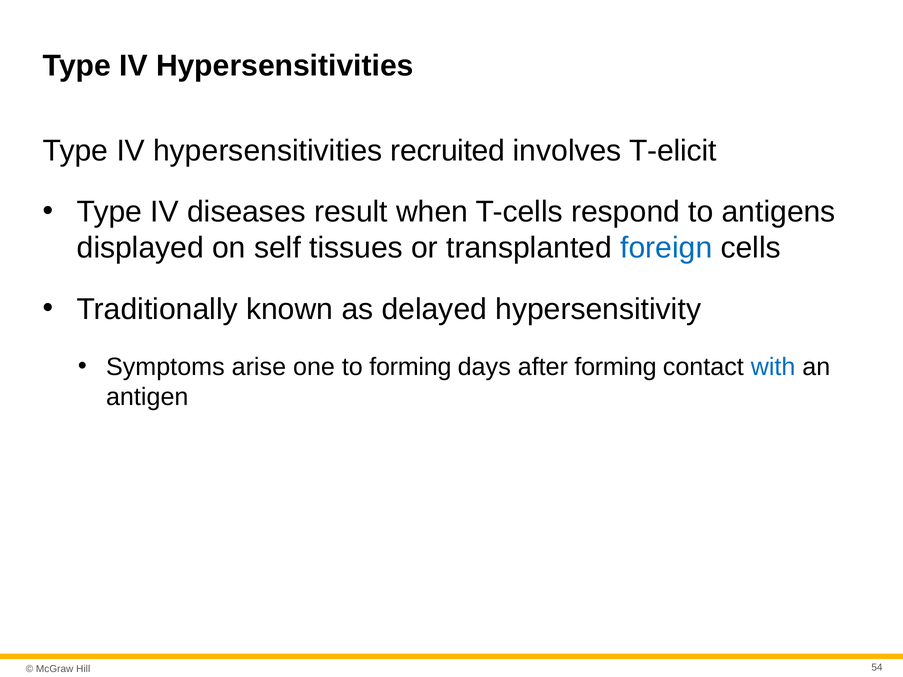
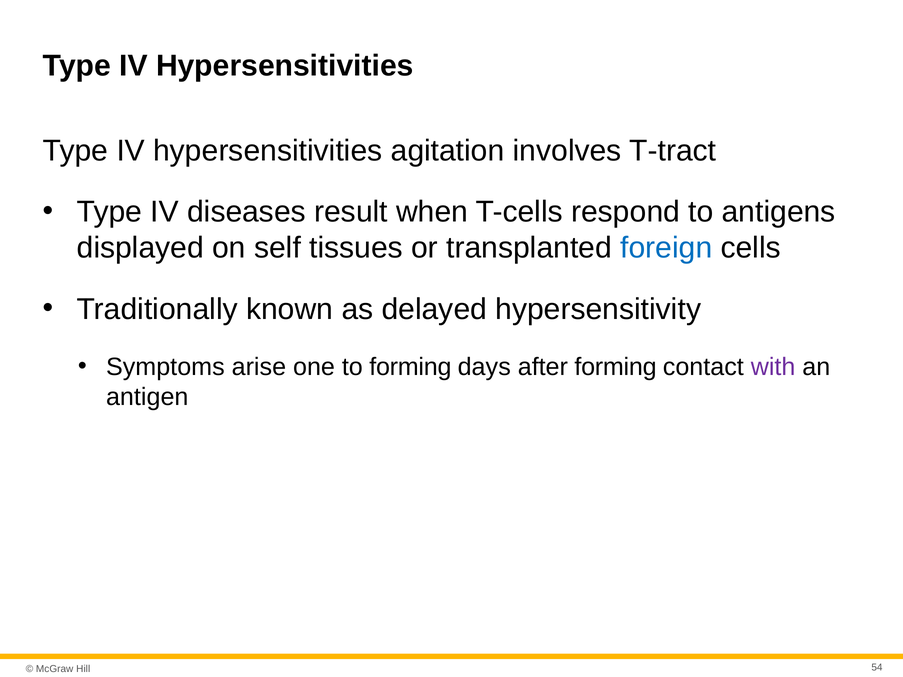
recruited: recruited -> agitation (448, 151)
T-elicit: T-elicit -> T-tract (673, 151)
with colour: blue -> purple (773, 367)
